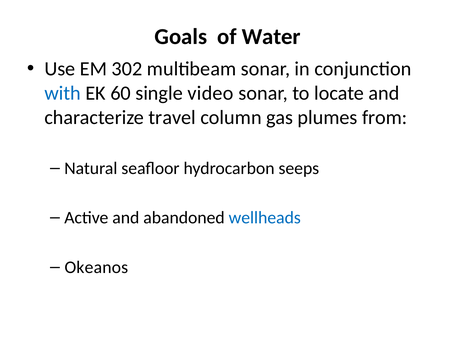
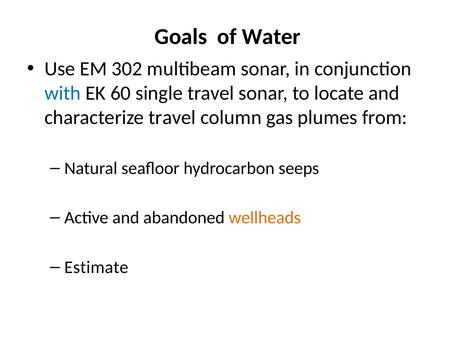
single video: video -> travel (211, 93)
wellheads colour: blue -> orange (265, 218)
Okeanos: Okeanos -> Estimate (96, 268)
